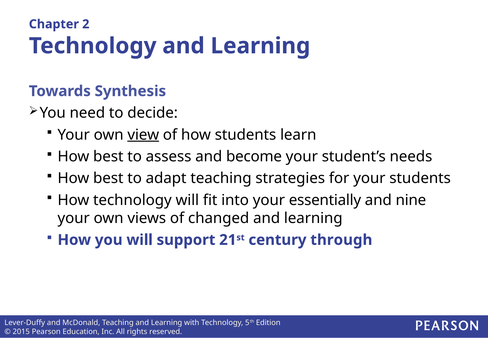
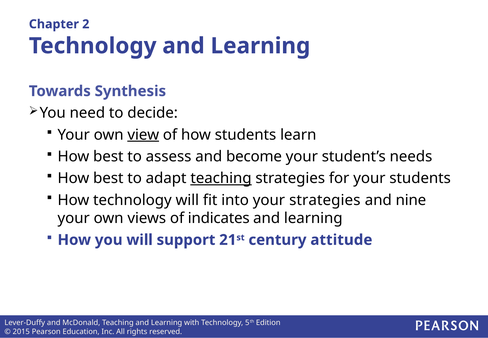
teaching underline: none -> present (221, 178)
your essentially: essentially -> strategies (325, 200)
changed: changed -> indicates (219, 218)
through: through -> attitude (341, 240)
